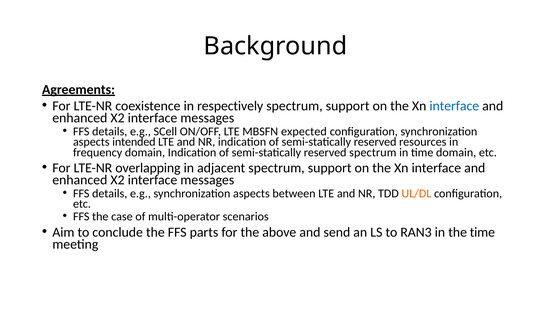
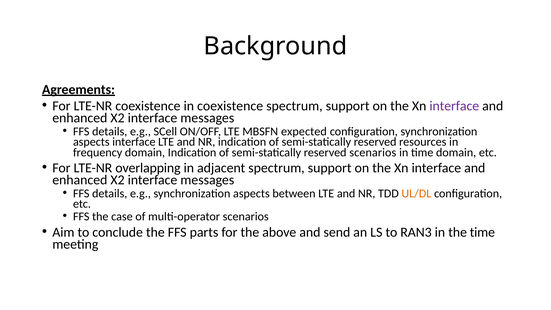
in respectively: respectively -> coexistence (230, 106)
interface colour: blue -> purple (454, 106)
aspects intended: intended -> interface (134, 142)
reserved spectrum: spectrum -> scenarios (373, 152)
